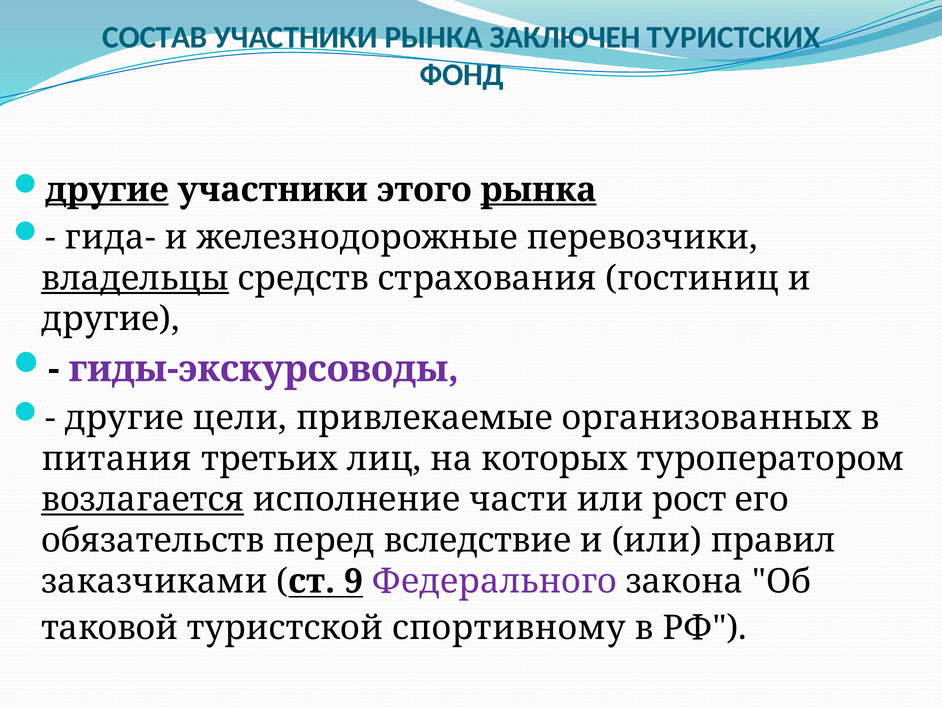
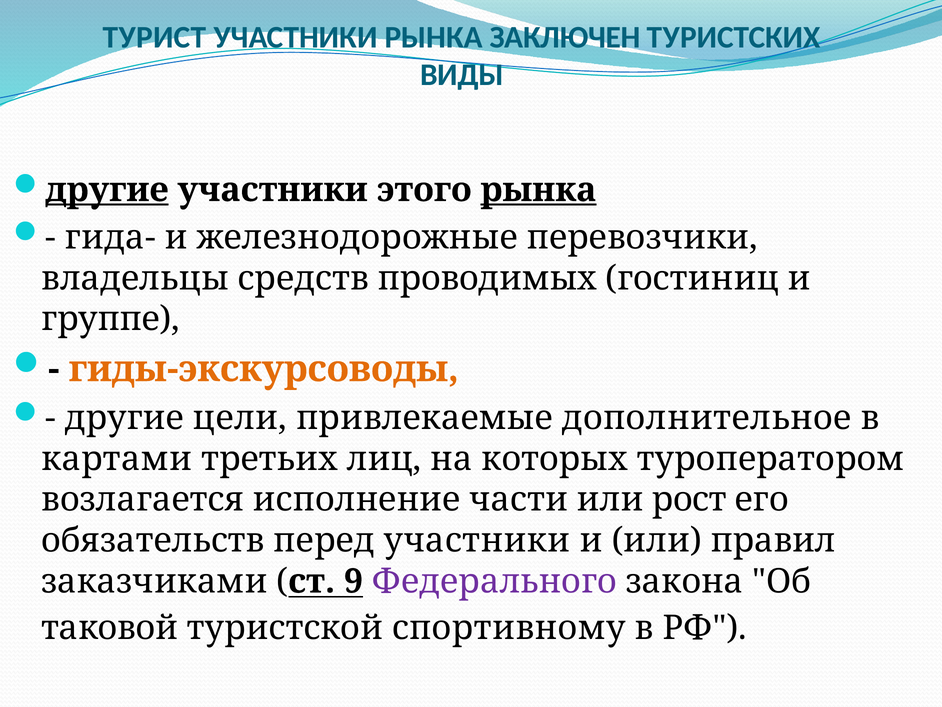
СОСТАВ: СОСТАВ -> ТУРИСТ (154, 37)
ФОНД: ФОНД -> ВИДЫ (462, 75)
владельцы underline: present -> none (135, 278)
страхования: страхования -> проводимых (487, 278)
другие: другие -> группе (110, 319)
гиды-экскурсоводы colour: purple -> orange (264, 369)
организованных: организованных -> дополнительное (707, 418)
питания: питания -> картами (117, 459)
возлагается underline: present -> none (143, 499)
перед вследствие: вследствие -> участники (477, 540)
